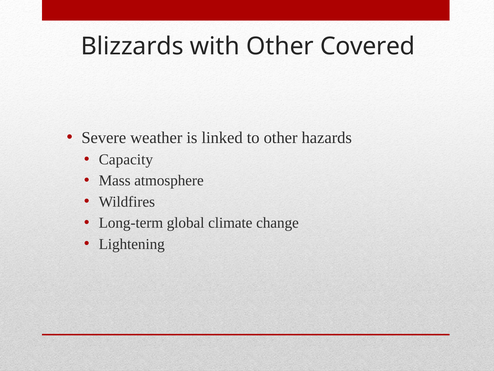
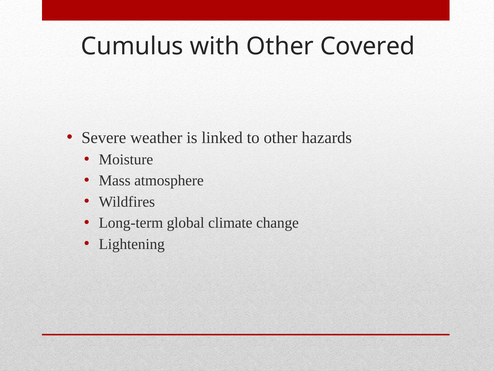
Blizzards: Blizzards -> Cumulus (132, 46)
Capacity: Capacity -> Moisture (126, 159)
